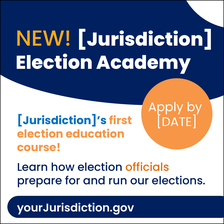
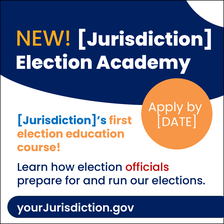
officials colour: orange -> red (147, 167)
